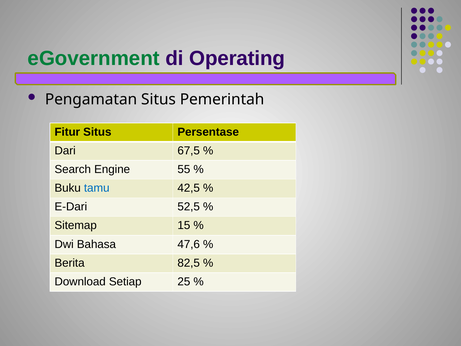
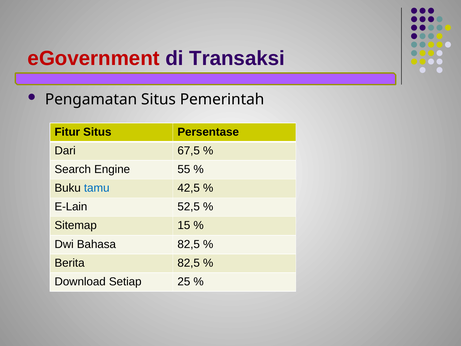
eGovernment colour: green -> red (94, 58)
Operating: Operating -> Transaksi (237, 58)
E-Dari: E-Dari -> E-Lain (71, 207)
Bahasa 47,6: 47,6 -> 82,5 (189, 244)
